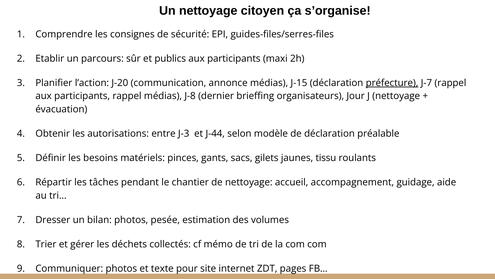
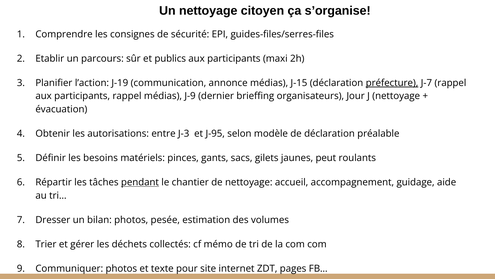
J-20: J-20 -> J-19 (120, 83)
J-8: J-8 -> J-9 (190, 96)
J-44: J-44 -> J-95 (215, 133)
tissu: tissu -> peut (326, 158)
pendant underline: none -> present (140, 182)
